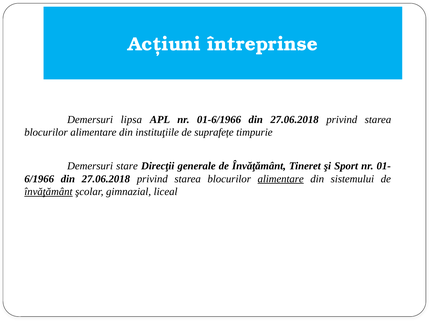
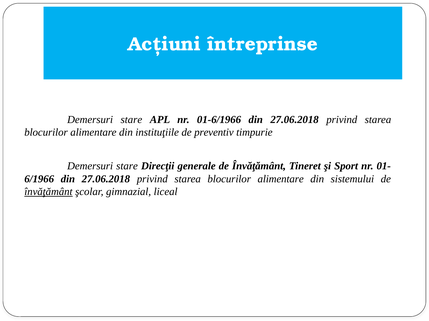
lipsa: lipsa -> stare (131, 120)
suprafețe: suprafețe -> preventiv (214, 133)
alimentare underline: present -> none (281, 179)
